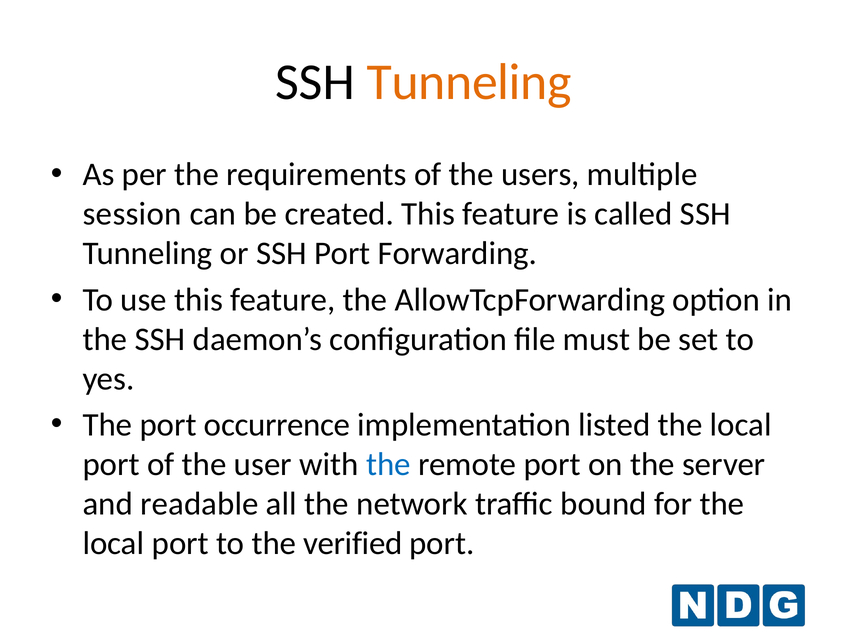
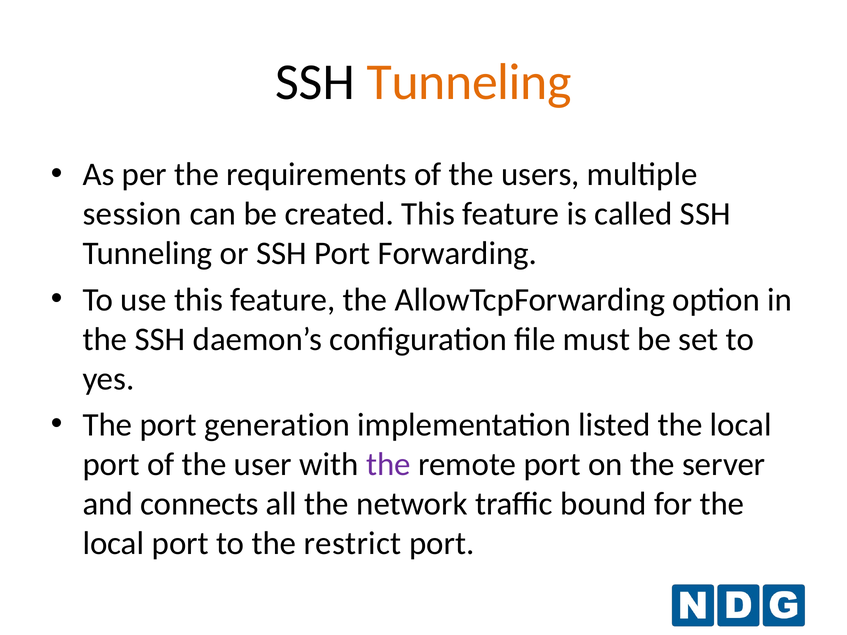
occurrence: occurrence -> generation (277, 425)
the colour: blue -> purple (388, 465)
readable: readable -> connects (200, 504)
verified: verified -> restrict (353, 544)
